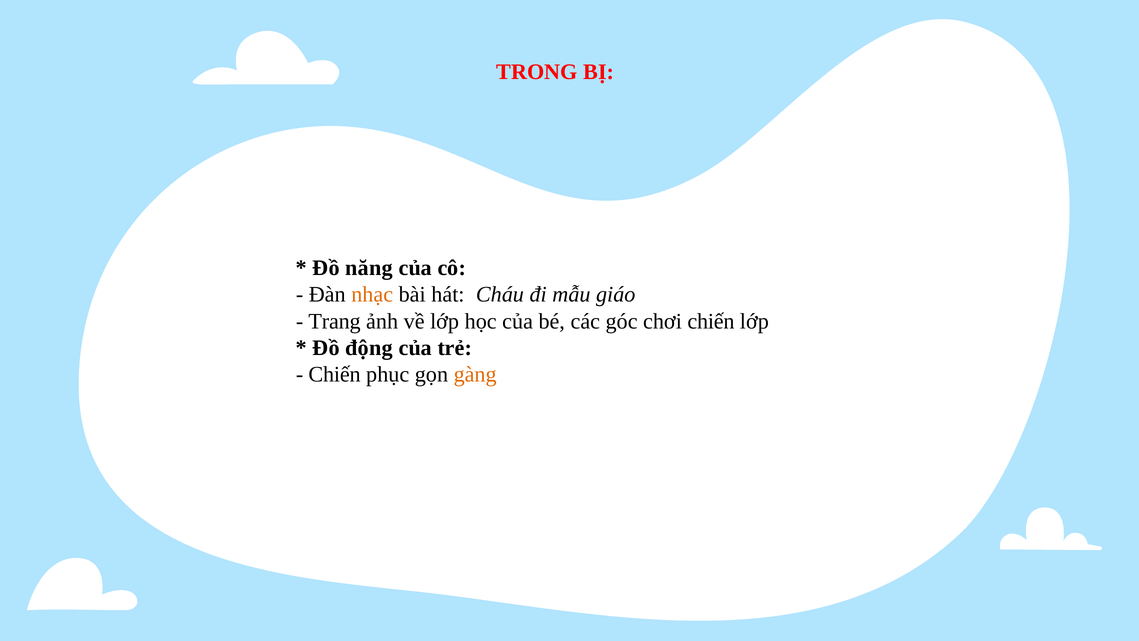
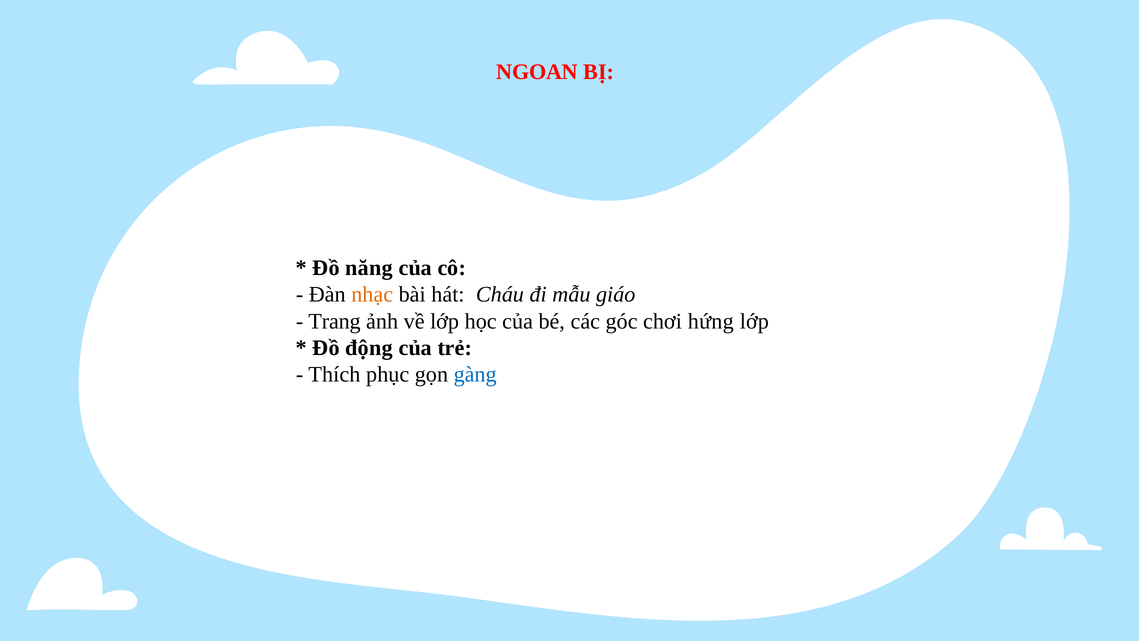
TRONG: TRONG -> NGOAN (537, 72)
chơi chiến: chiến -> hứng (711, 321)
Chiến: Chiến -> Thích (334, 374)
gàng colour: orange -> blue (475, 374)
